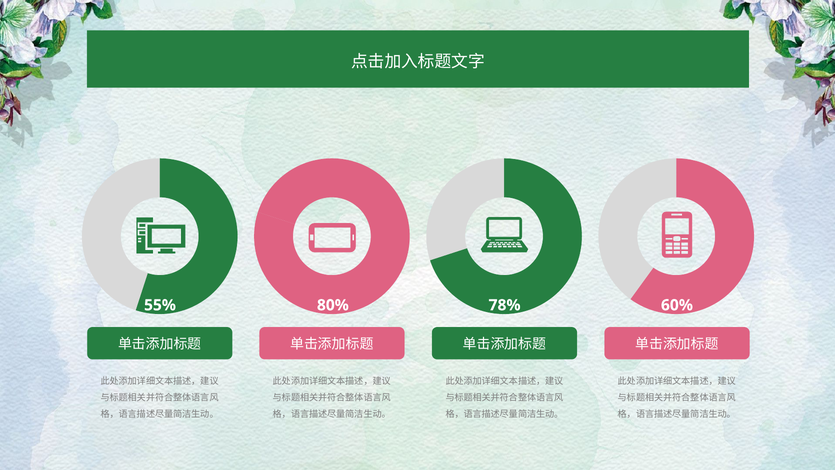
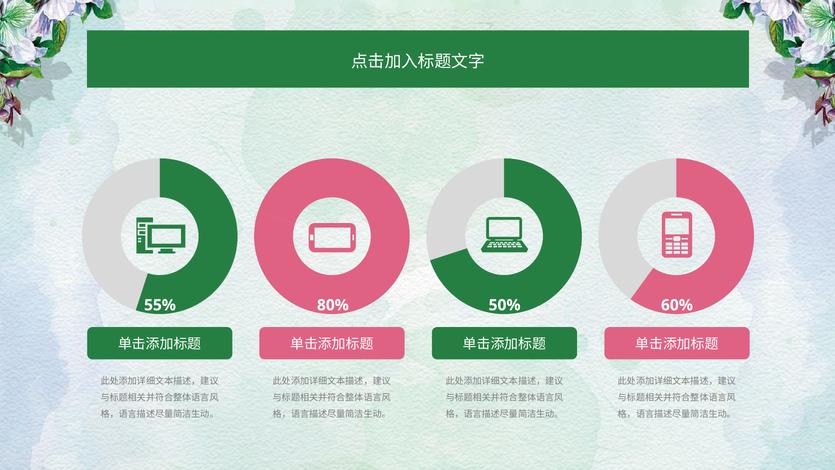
78%: 78% -> 50% (505, 305)
